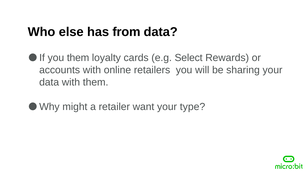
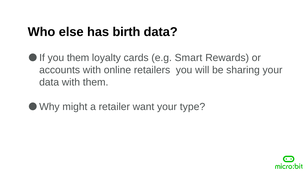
from: from -> birth (126, 32)
Select: Select -> Smart (189, 58)
